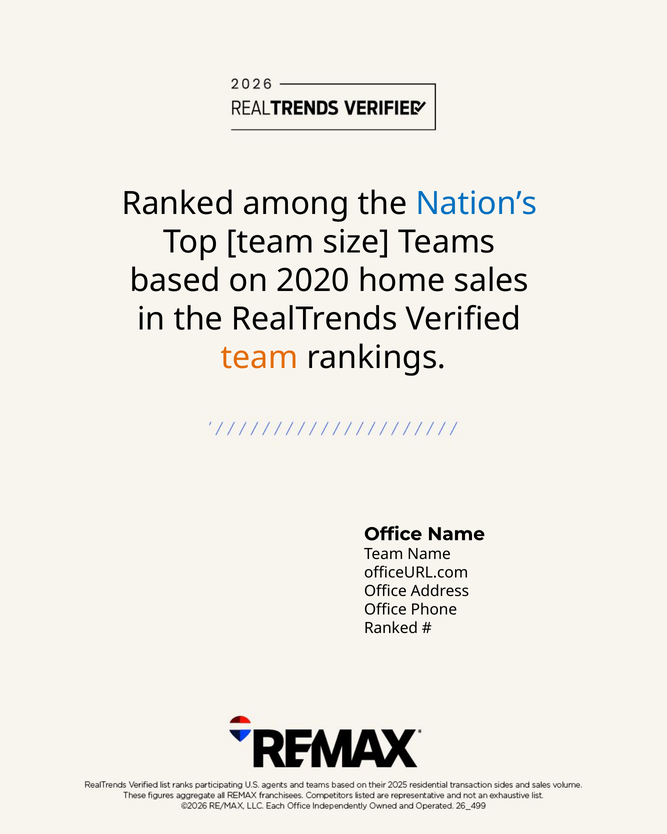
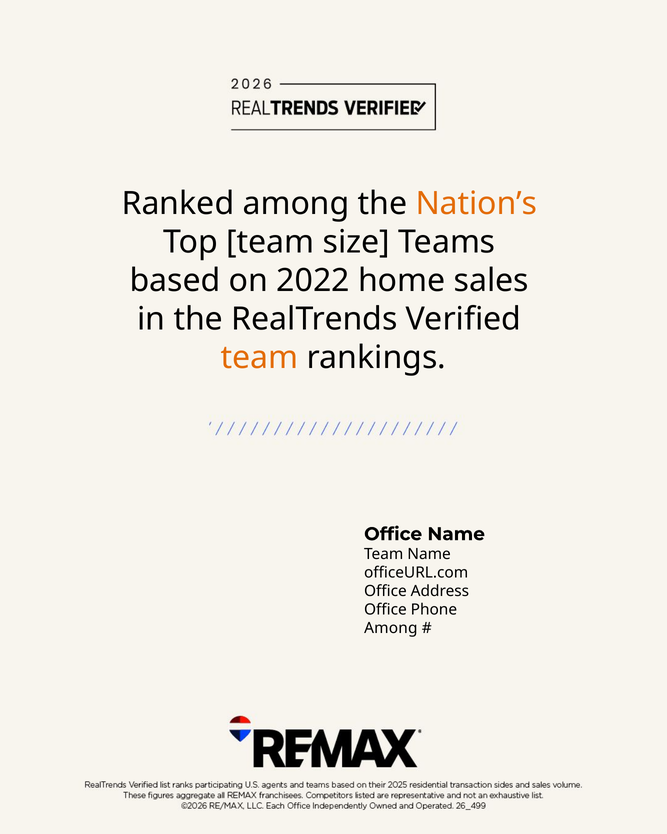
Nation’s colour: blue -> orange (476, 203)
2020: 2020 -> 2022 (313, 281)
Ranked: Ranked -> Among (391, 628)
